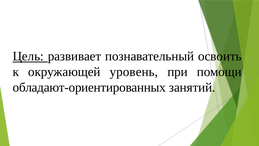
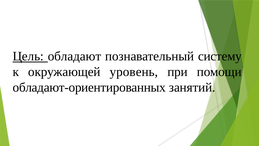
развивает: развивает -> обладают (74, 56)
освоить: освоить -> систему (220, 56)
